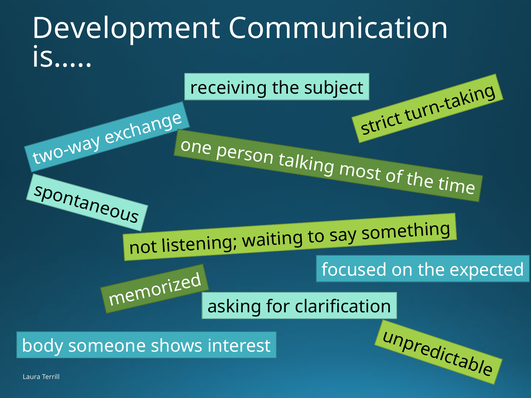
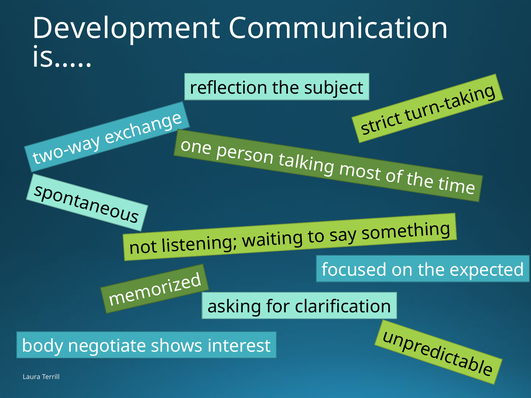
receiving: receiving -> reflection (229, 88)
someone: someone -> negotiate (107, 346)
